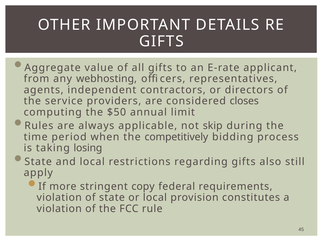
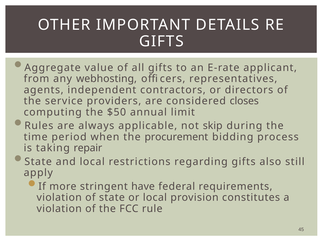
competitively: competitively -> procurement (176, 137)
losing: losing -> repair (88, 148)
copy: copy -> have (143, 187)
